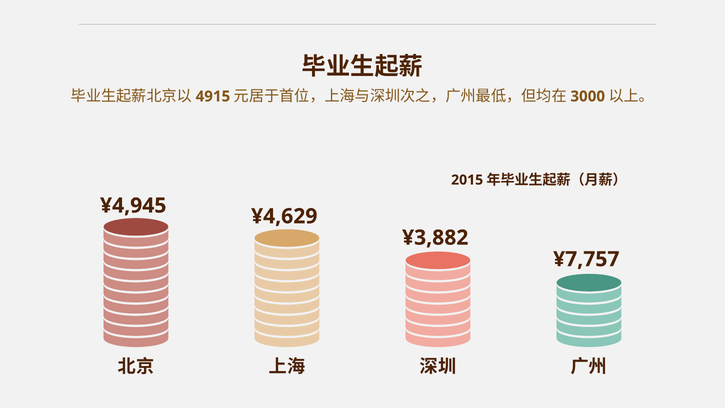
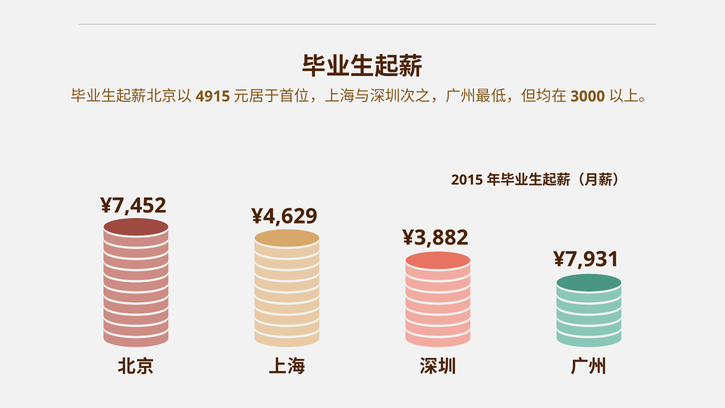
¥4,945: ¥4,945 -> ¥7,452 (133, 206)
¥7,757: ¥7,757 -> ¥7,931 (586, 259)
